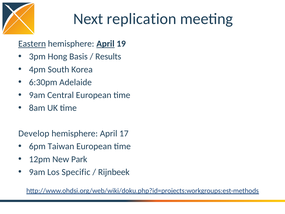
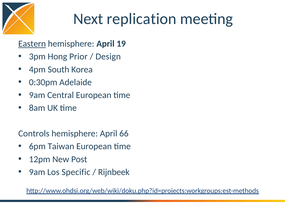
April underline: present -> none (105, 44)
Basis: Basis -> Prior (78, 57)
Results: Results -> Design (108, 57)
6:30pm: 6:30pm -> 0:30pm (43, 82)
Develop: Develop -> Controls (34, 133)
17: 17 -> 66 (124, 133)
Park: Park -> Post (79, 159)
